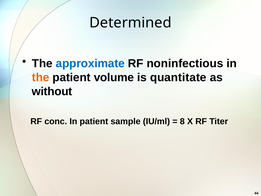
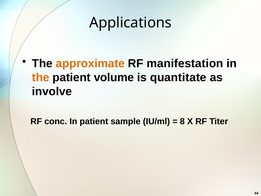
Determined: Determined -> Applications (131, 23)
approximate colour: blue -> orange (90, 63)
noninfectious: noninfectious -> manifestation (185, 63)
without: without -> involve (52, 91)
